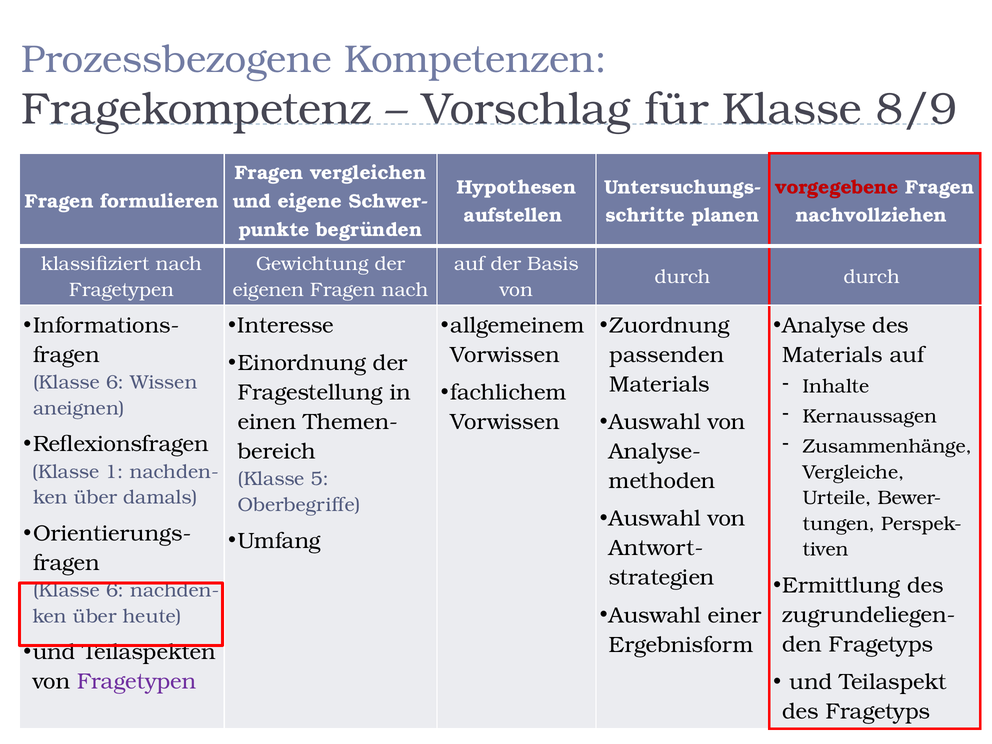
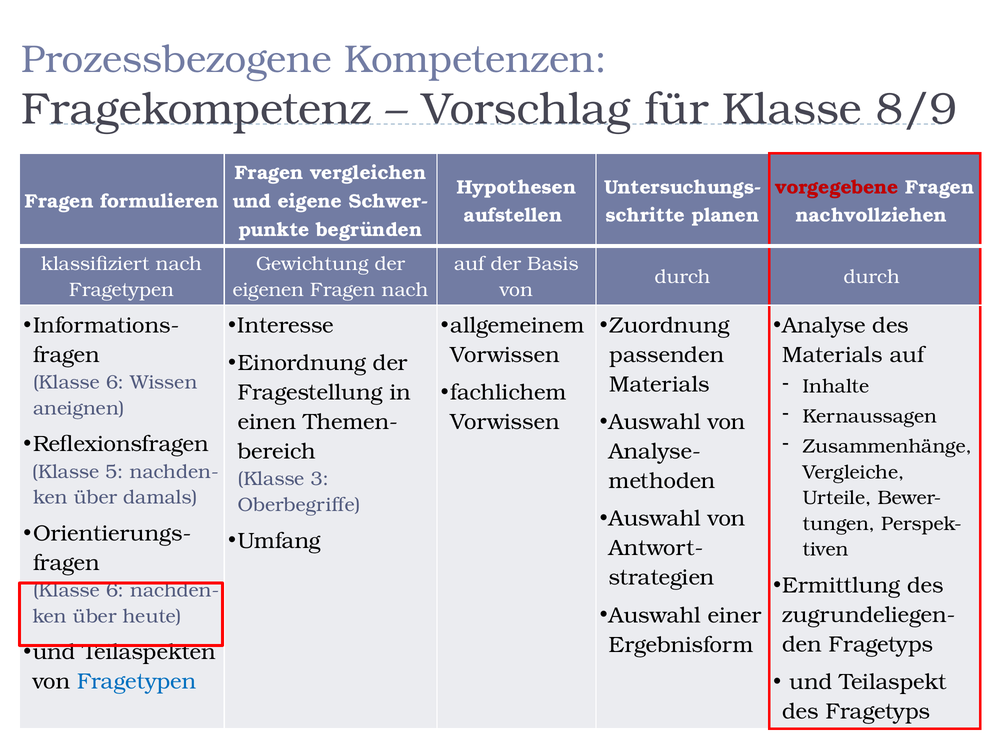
1: 1 -> 5 (115, 472)
5: 5 -> 3 (320, 479)
Fragetypen colour: purple -> blue (137, 682)
